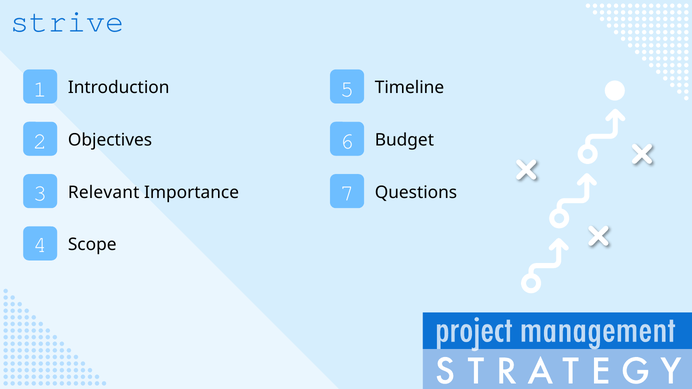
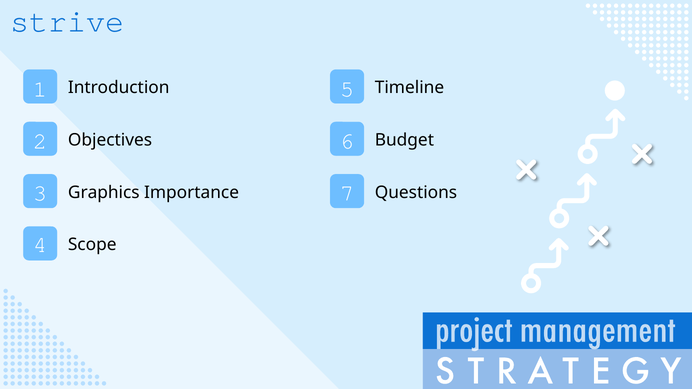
Relevant: Relevant -> Graphics (104, 192)
